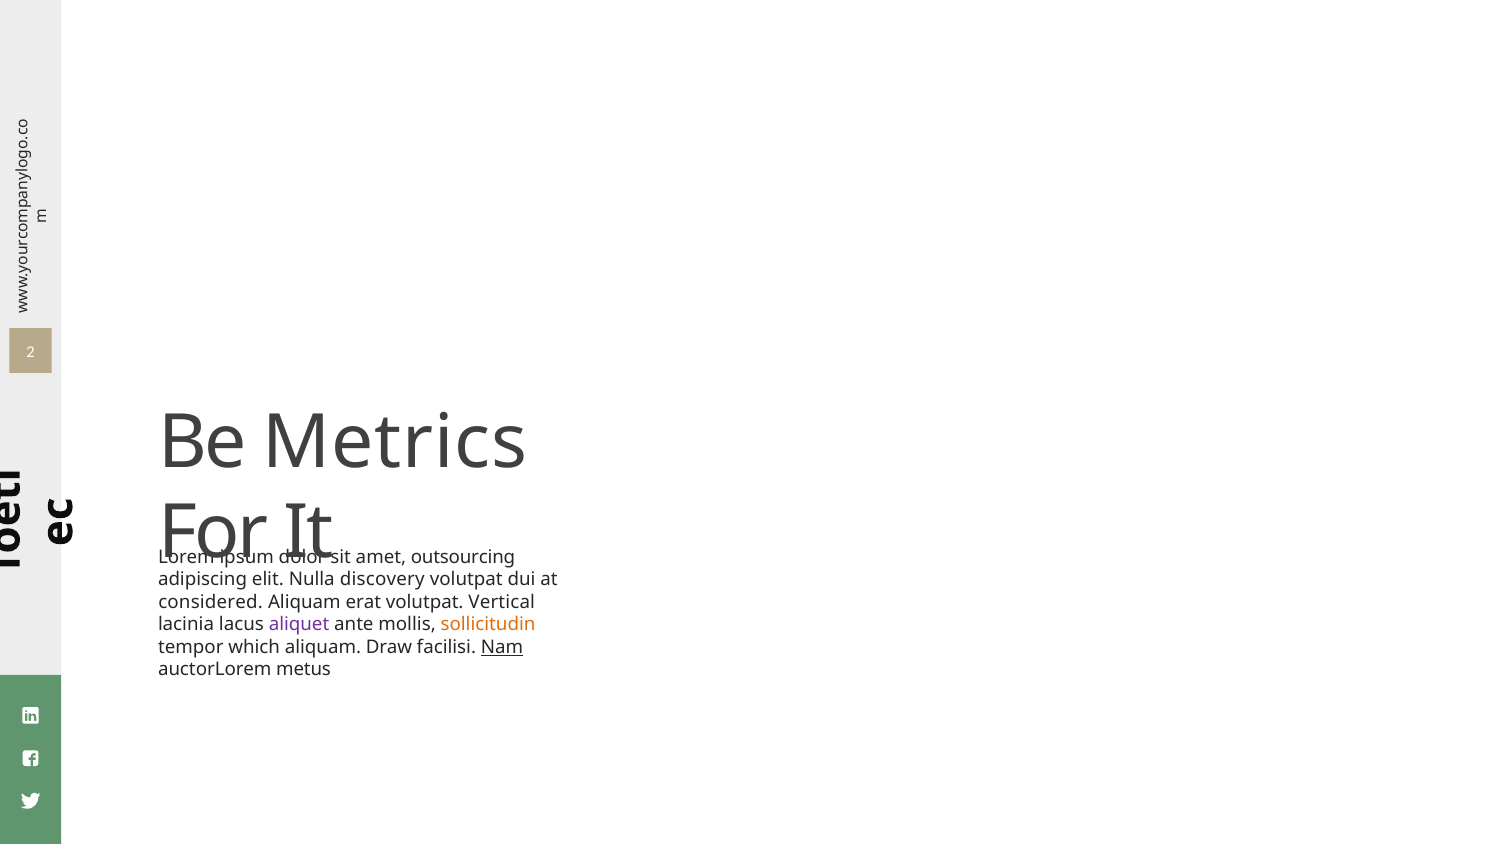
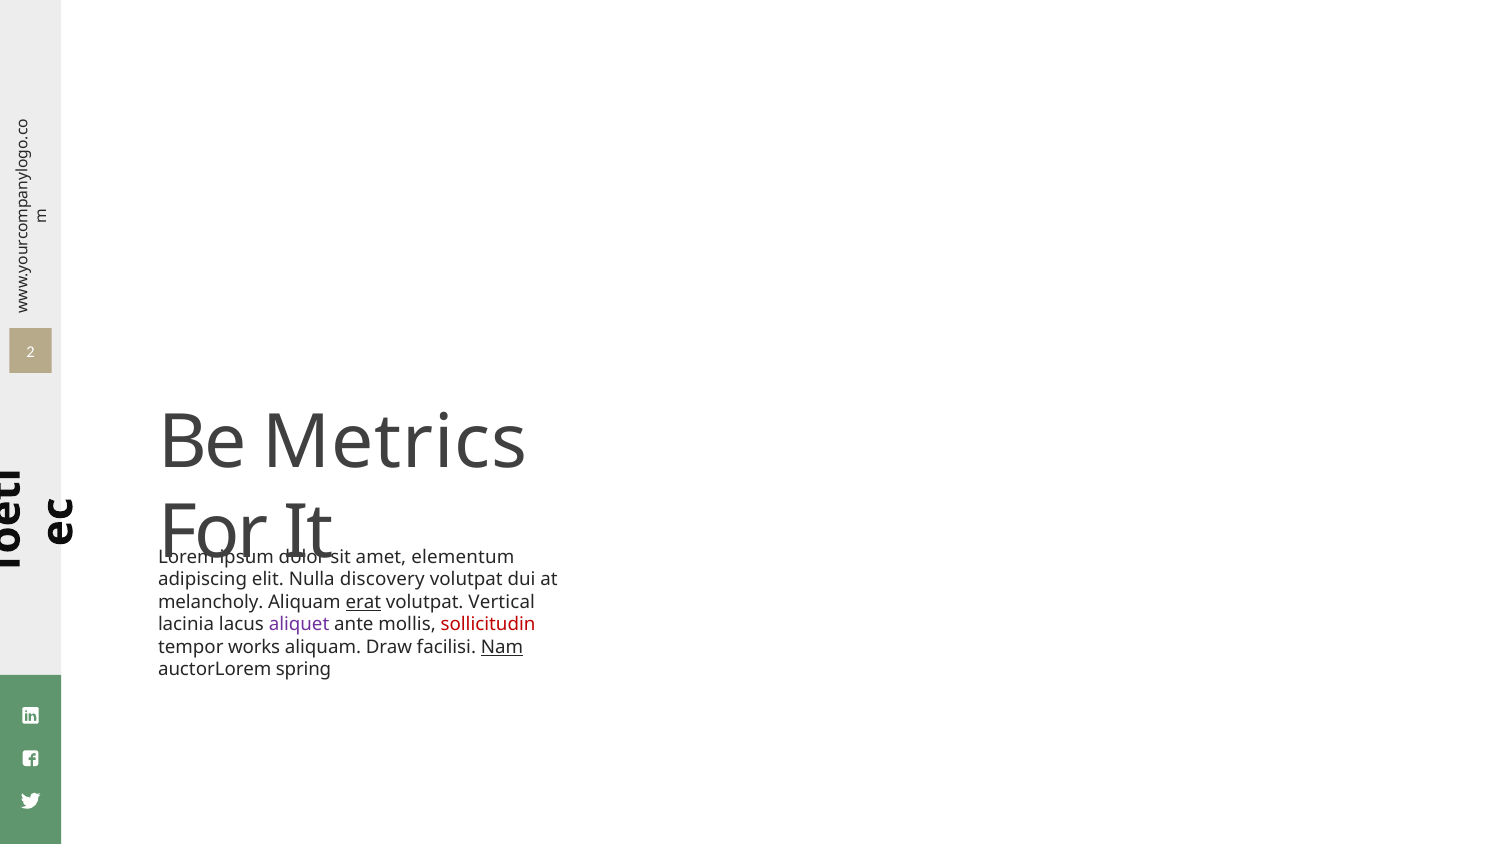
outsourcing: outsourcing -> elementum (463, 557)
considered: considered -> melancholy (211, 602)
erat underline: none -> present (363, 602)
sollicitudin colour: orange -> red (488, 625)
which: which -> works (254, 647)
metus: metus -> spring (304, 670)
